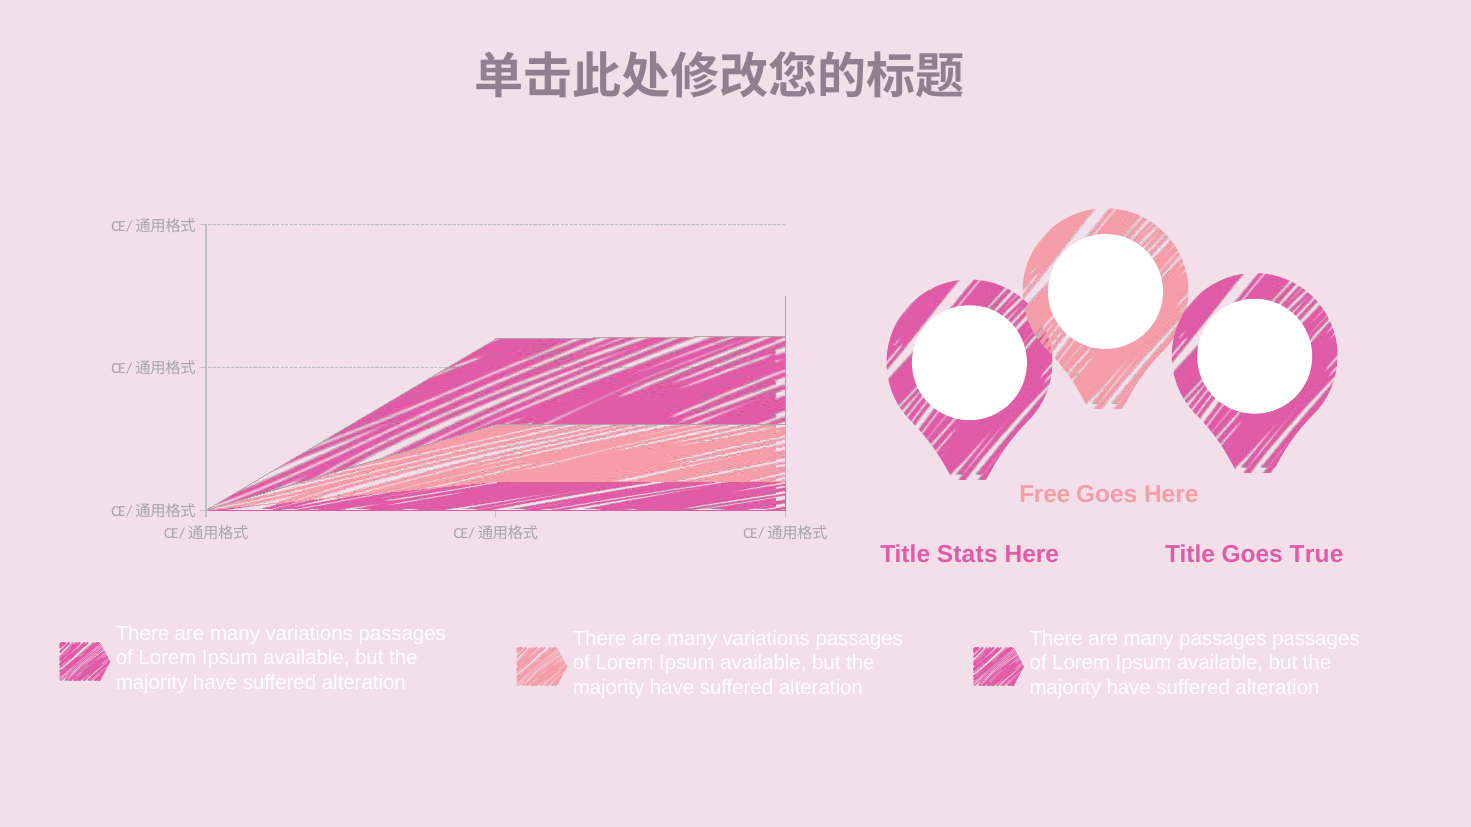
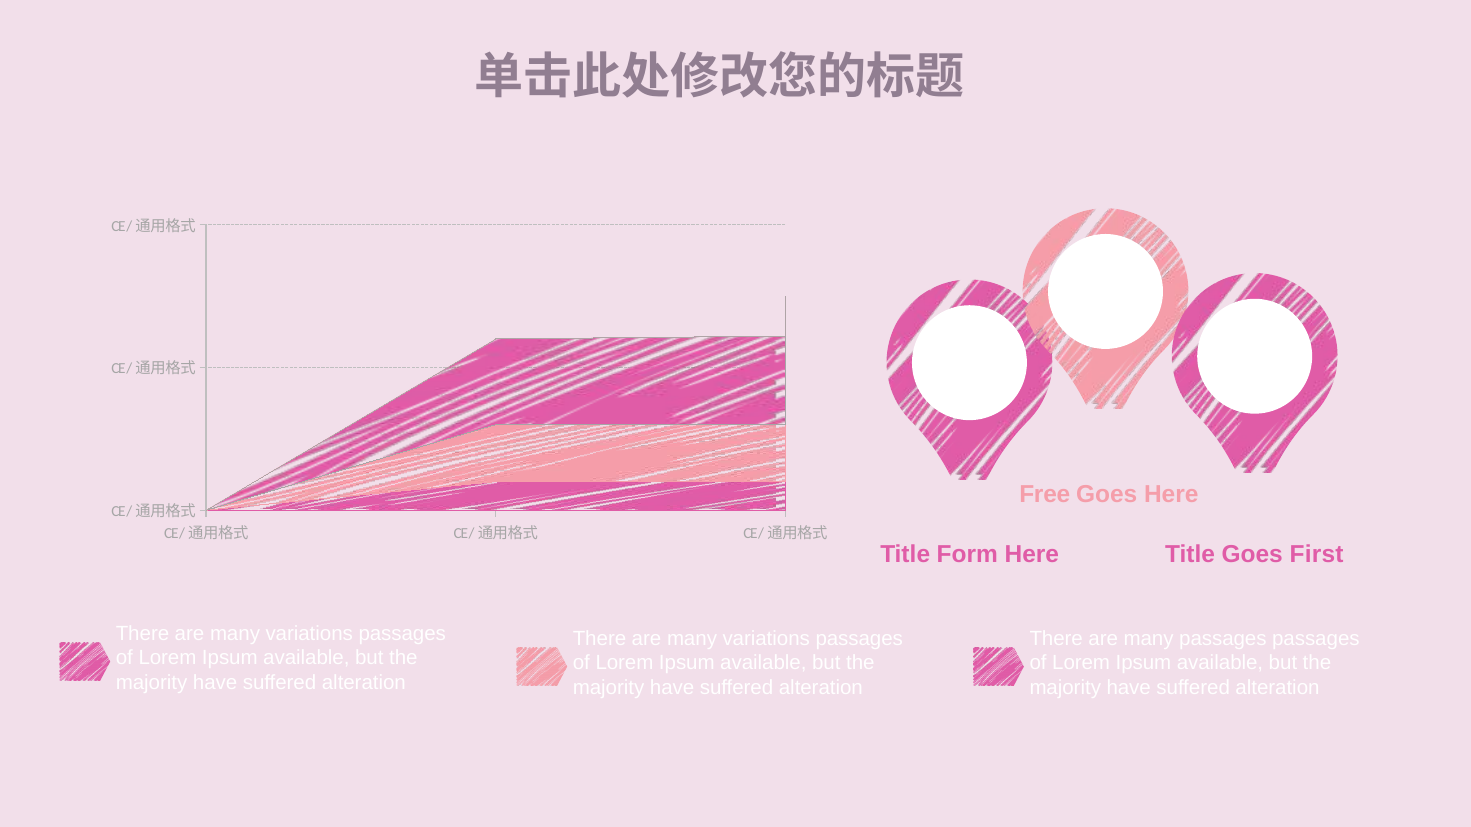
Stats: Stats -> Form (967, 555)
True: True -> First (1317, 555)
